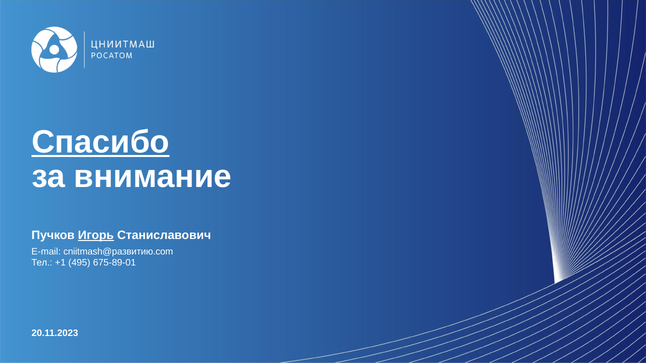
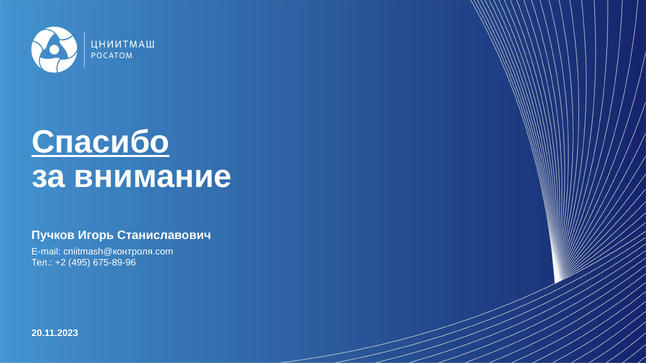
Игорь underline: present -> none (96, 236)
cniitmash@развитию.com: cniitmash@развитию.com -> cniitmash@контроля.com (118, 252)
+1: +1 -> +2 (60, 263)
675-89-01: 675-89-01 -> 675-89-96 (114, 263)
